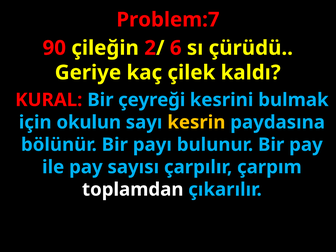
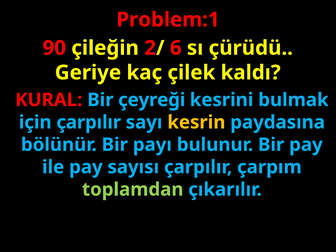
Problem:7: Problem:7 -> Problem:1 (168, 20)
için okulun: okulun -> çarpılır (89, 122)
toplamdan colour: white -> light green (133, 189)
